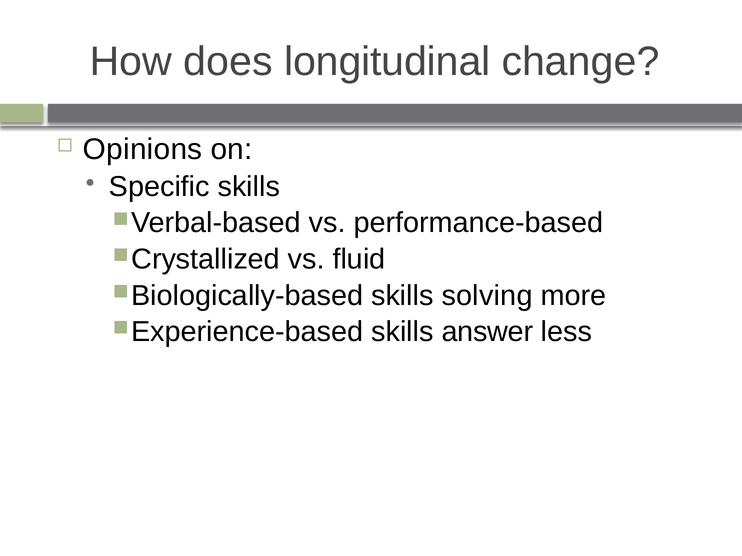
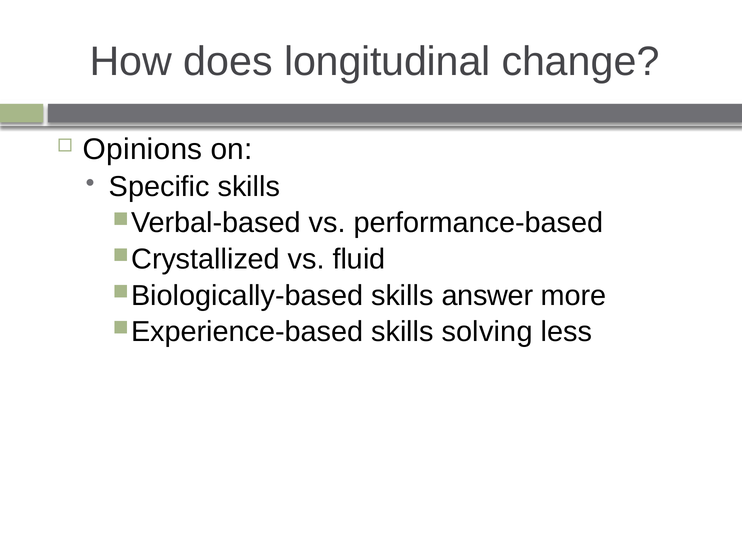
solving: solving -> answer (487, 296)
answer: answer -> solving (487, 332)
